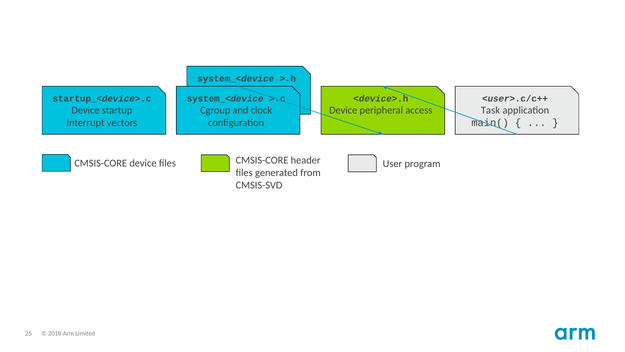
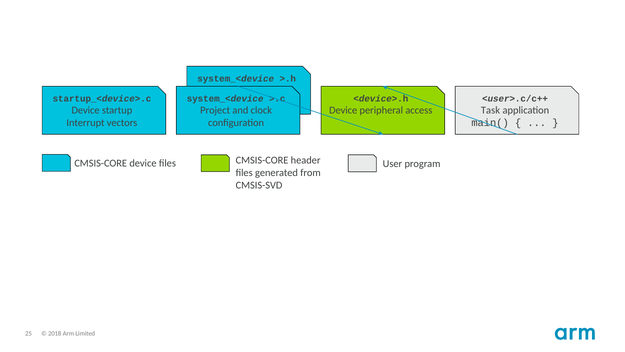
Cgroup: Cgroup -> Project (215, 110)
